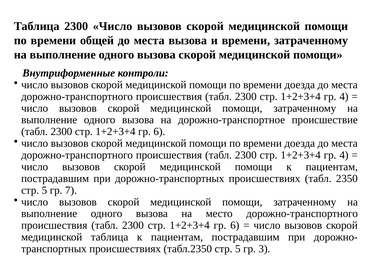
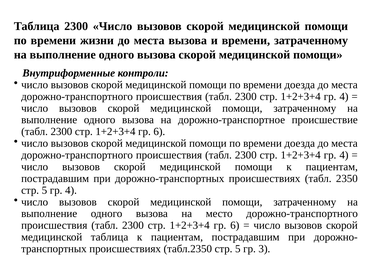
общей: общей -> жизни (97, 41)
5 гр 7: 7 -> 4 (71, 190)
